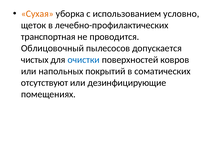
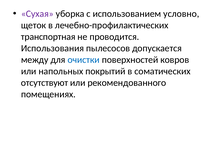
Сухая colour: orange -> purple (37, 14)
Облицовочный: Облицовочный -> Использования (53, 48)
чистых: чистых -> между (35, 60)
дезинфицирующие: дезинфицирующие -> рекомендованного (127, 83)
